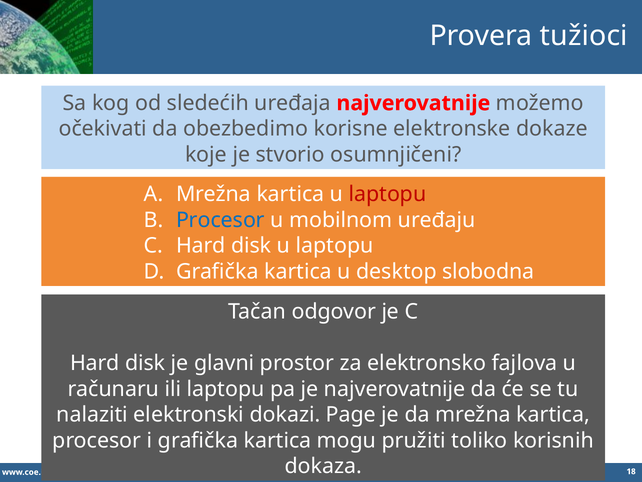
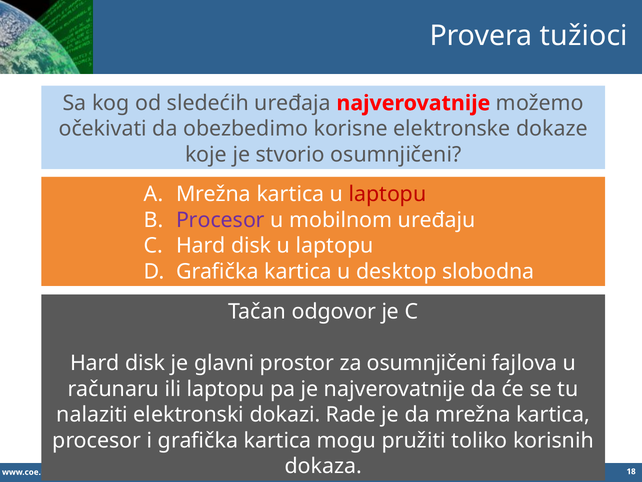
Procesor colour: blue -> purple (220, 220)
za elektronsko: elektronsko -> osumnjičeni (427, 363)
Page: Page -> Rade (351, 414)
